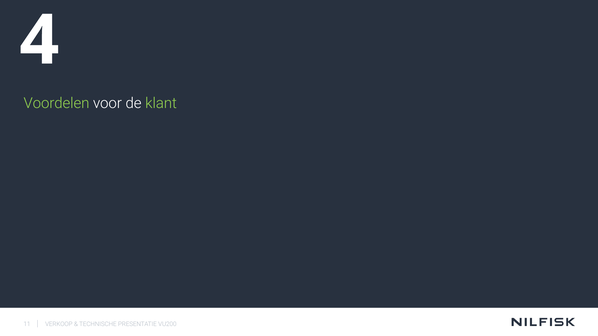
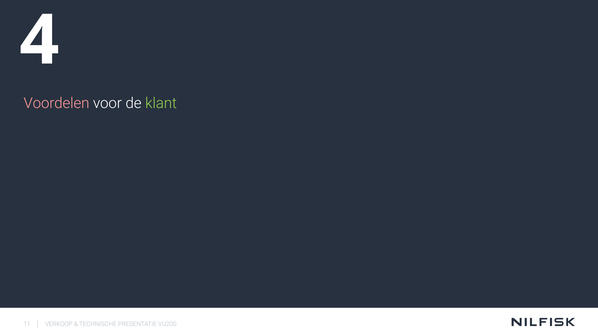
Voordelen colour: light green -> pink (56, 103)
